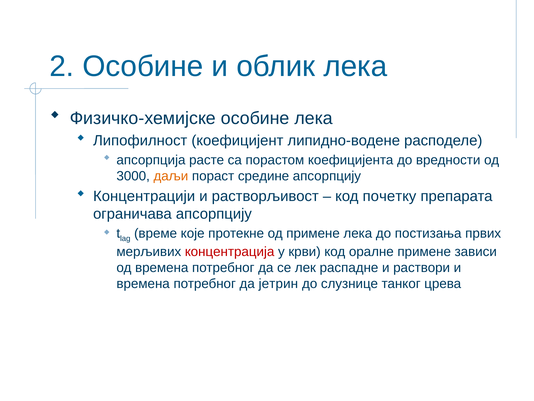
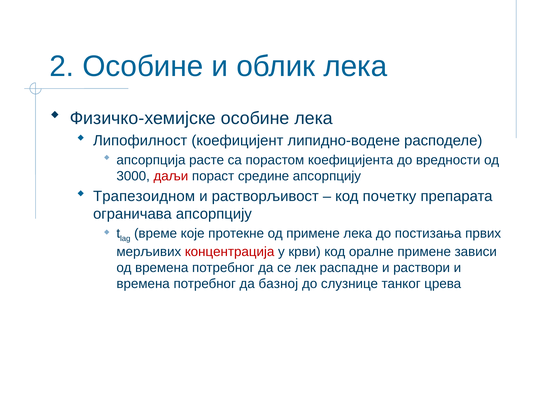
даљи colour: orange -> red (171, 176)
Концентрацији: Концентрацији -> Трапезоидном (144, 196)
јетрин: јетрин -> базној (278, 284)
